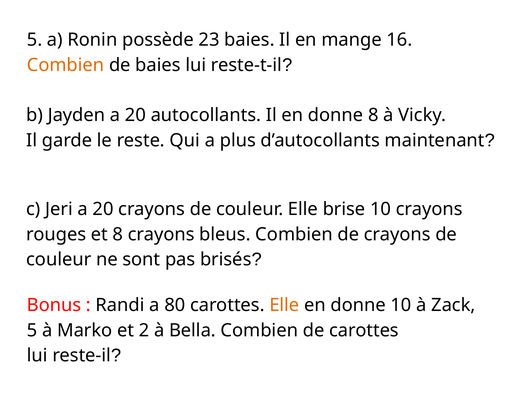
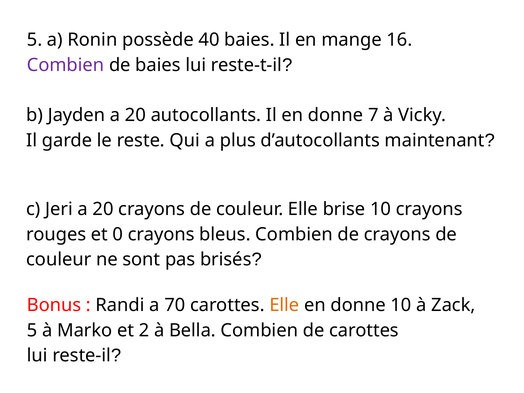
23: 23 -> 40 (209, 40)
Combien colour: orange -> purple (66, 65)
donne 8: 8 -> 7 (373, 115)
et 8: 8 -> 0 (118, 234)
80: 80 -> 70 (175, 305)
